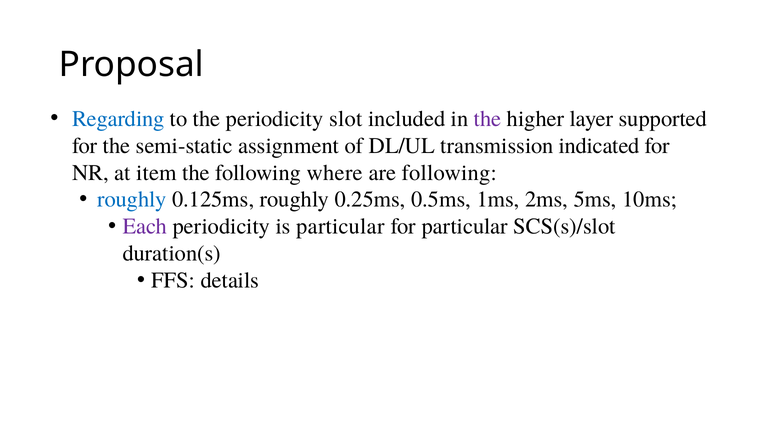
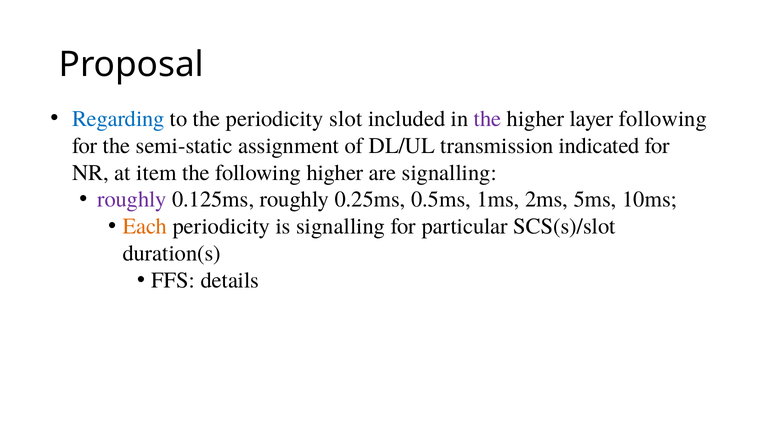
layer supported: supported -> following (663, 119)
following where: where -> higher (335, 173)
are following: following -> signalling (449, 173)
roughly colour: blue -> purple (132, 200)
Each colour: purple -> orange (145, 227)
is particular: particular -> signalling (341, 227)
